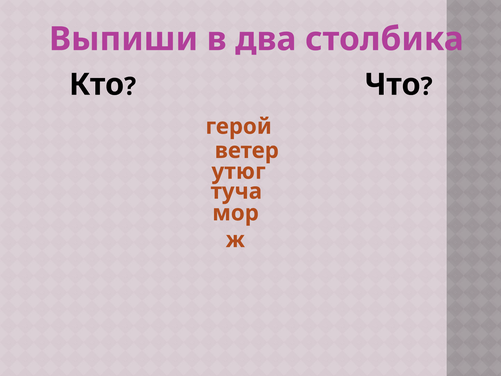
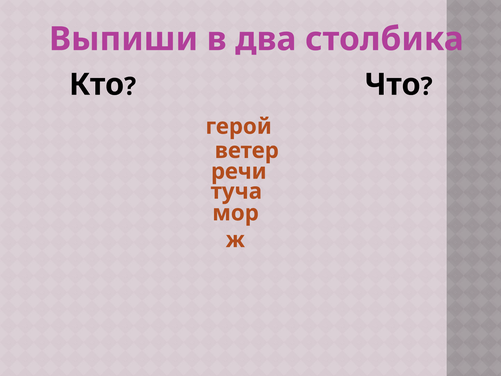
утюг: утюг -> речи (239, 171)
